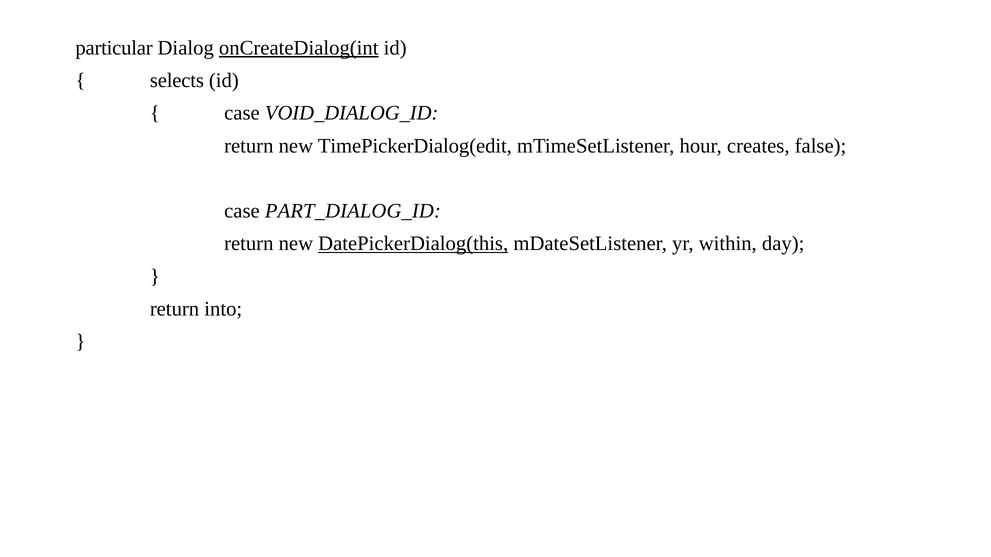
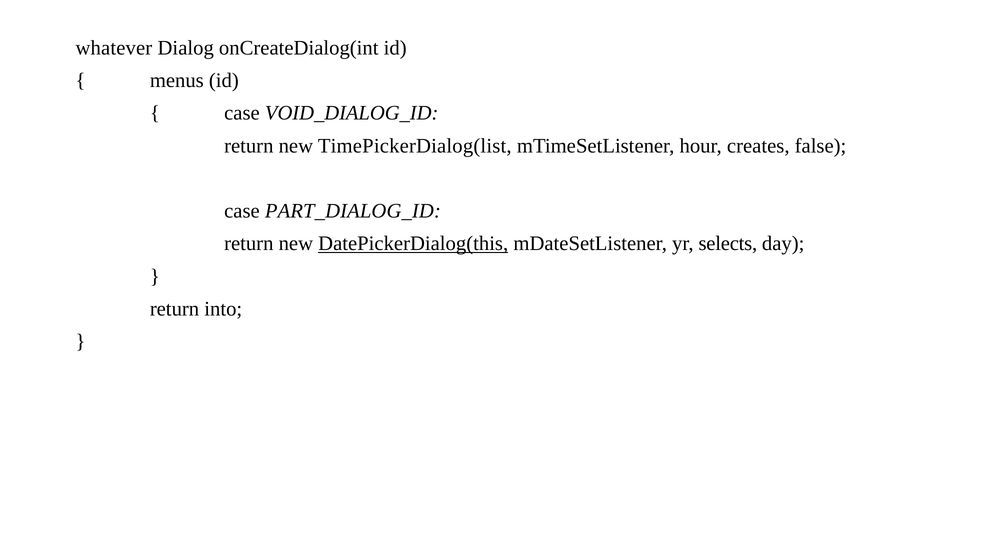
particular: particular -> whatever (114, 48)
onCreateDialog(int underline: present -> none (299, 48)
selects: selects -> menus (177, 81)
TimePickerDialog(edit: TimePickerDialog(edit -> TimePickerDialog(list (415, 146)
within: within -> selects (728, 244)
